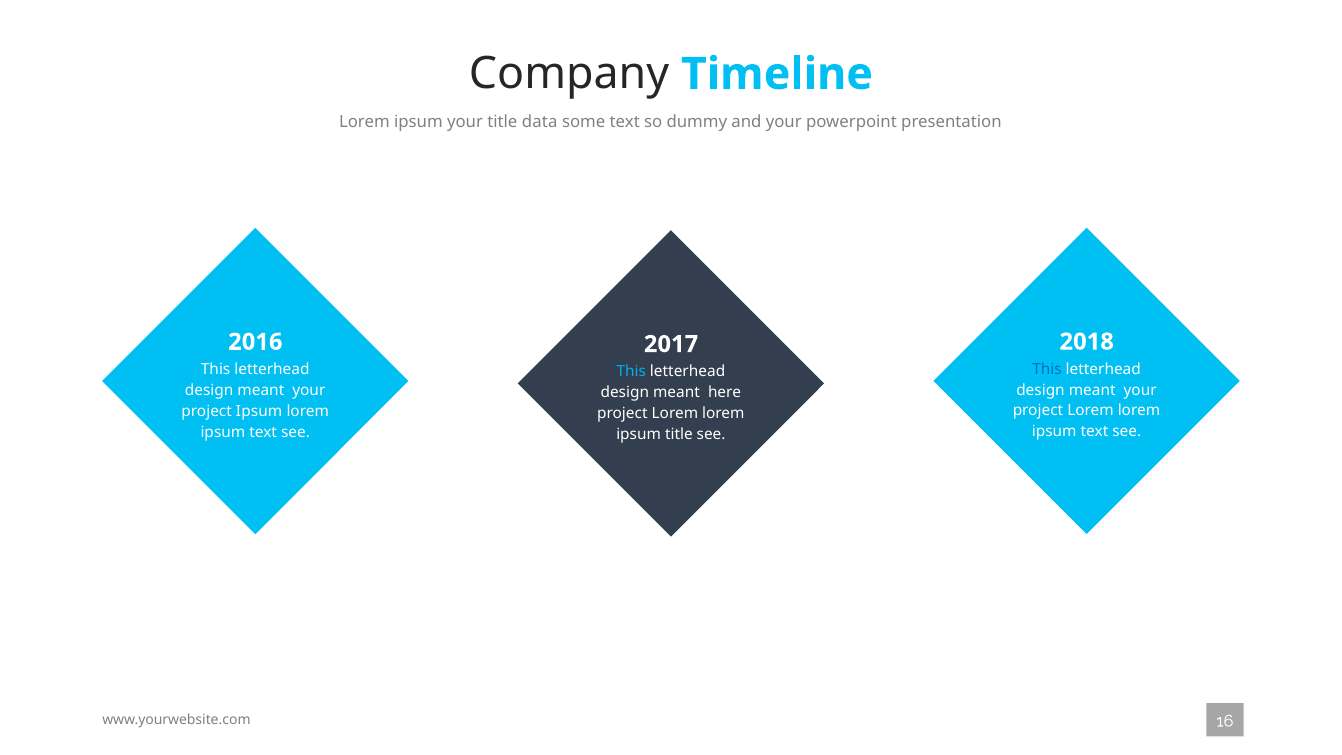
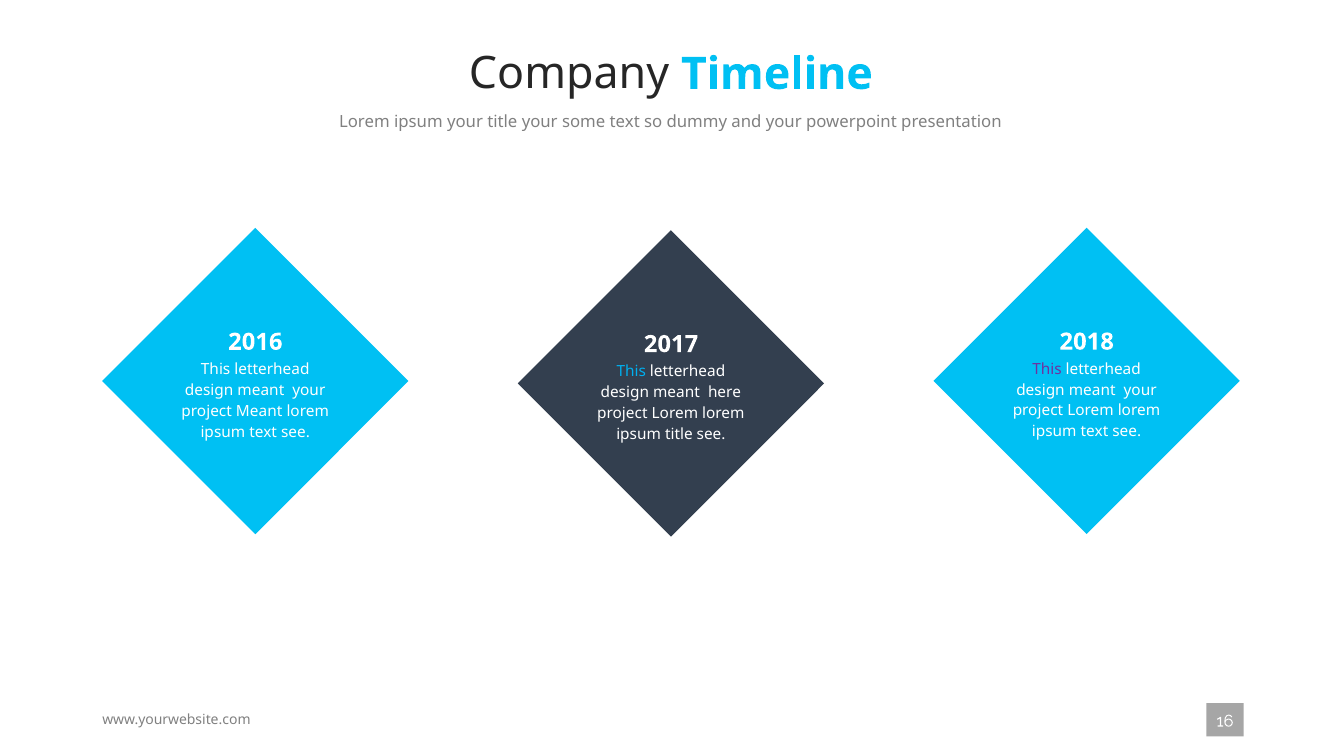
title data: data -> your (540, 122)
This colour: blue -> purple (1047, 369)
project Ipsum: Ipsum -> Meant (259, 411)
